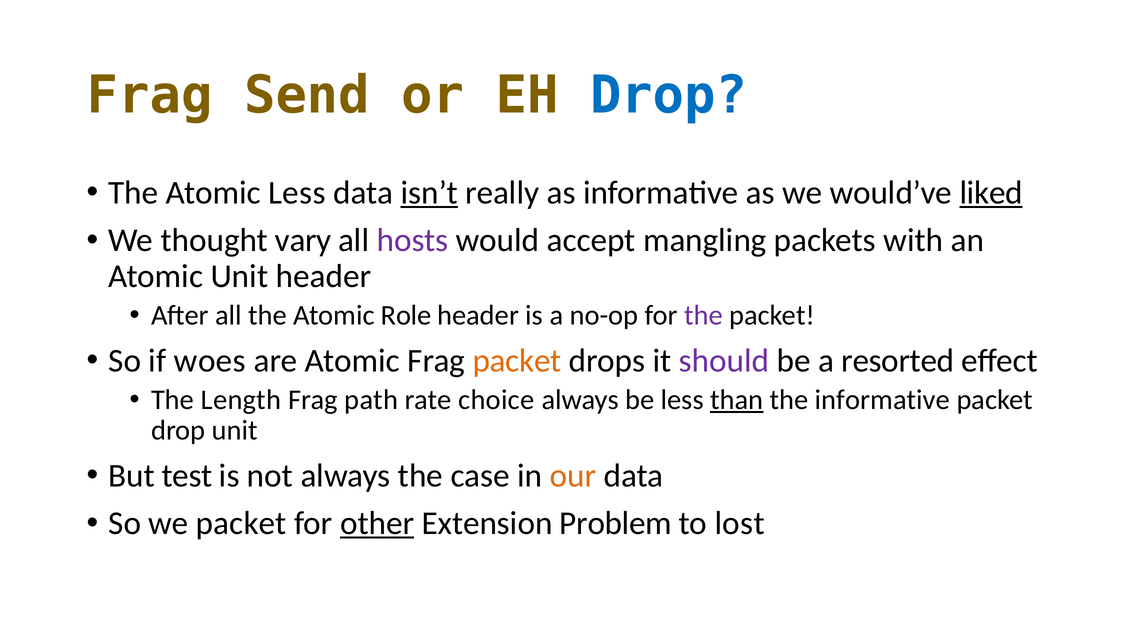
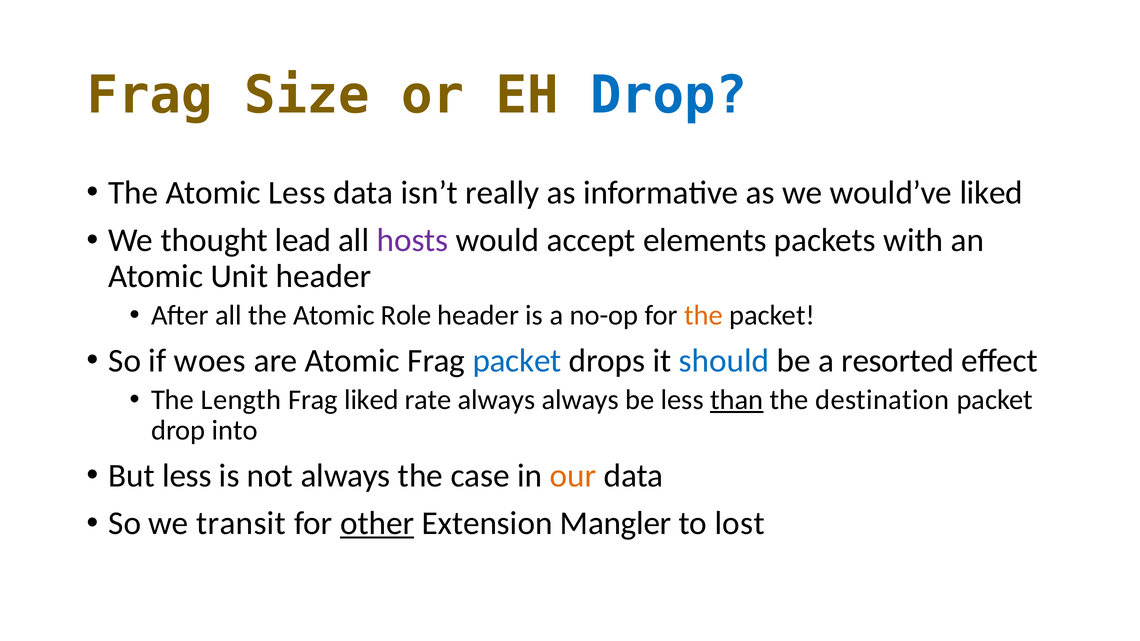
Send: Send -> Size (307, 96)
isn’t underline: present -> none (429, 193)
liked underline: present -> none (991, 193)
vary: vary -> lead (303, 240)
mangling: mangling -> elements (705, 240)
the colour: purple -> orange (704, 316)
packet colour: orange -> blue (517, 361)
should colour: purple -> blue (724, 361)
Frag path: path -> liked (371, 400)
rate choice: choice -> always (497, 400)
the informative: informative -> destination (882, 400)
drop unit: unit -> into (235, 431)
But test: test -> less (187, 476)
we packet: packet -> transit (241, 524)
Problem: Problem -> Mangler (616, 524)
